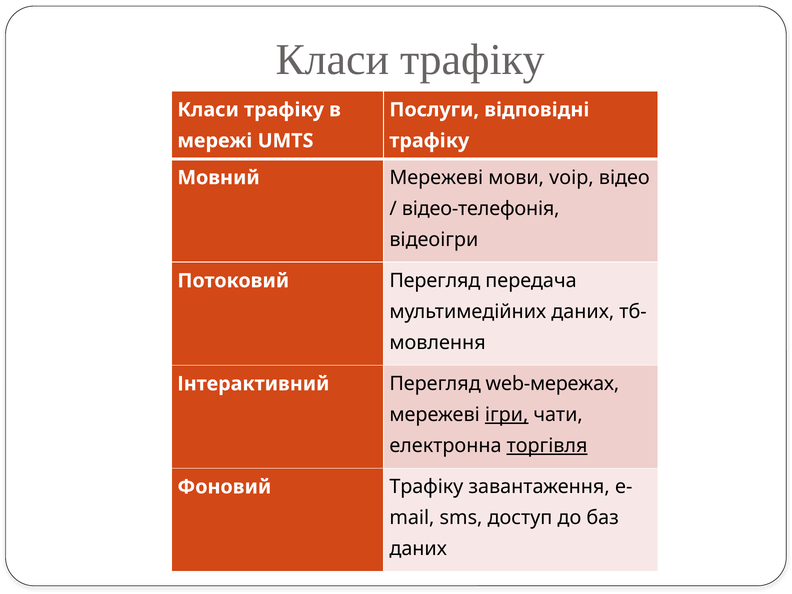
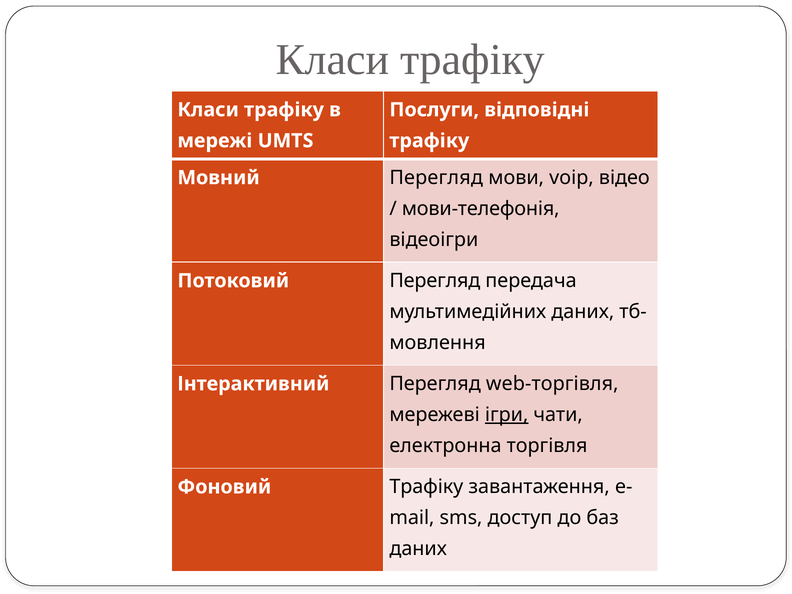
Мовний Мережеві: Мережеві -> Перегляд (436, 178)
відео-телефонія: відео-телефонія -> мови-телефонія (481, 209)
web-мережах: web-мережах -> web-торгівля (552, 384)
торгівля underline: present -> none (547, 446)
